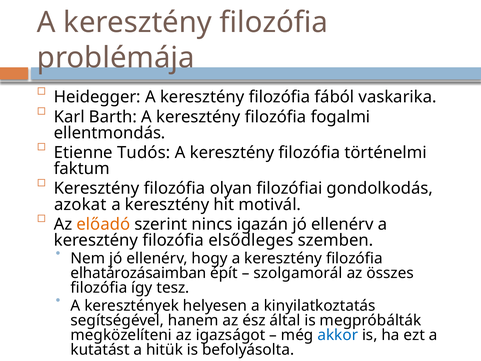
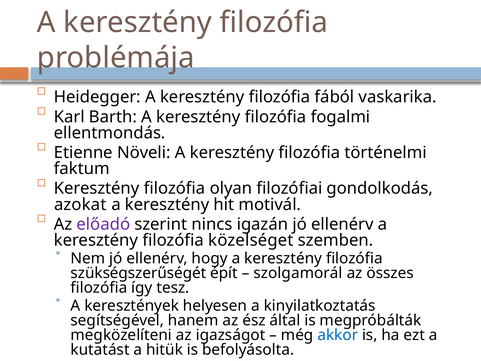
Tudós: Tudós -> Növeli (144, 153)
előadó colour: orange -> purple (103, 224)
elsődleges: elsődleges -> közelséget (251, 240)
elhatározásaimban: elhatározásaimban -> szükségszerűségét (138, 273)
